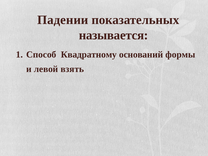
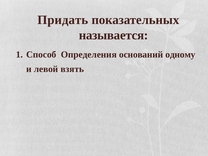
Падении: Падении -> Придать (63, 20)
Квадратному: Квадратному -> Определения (89, 54)
формы: формы -> одному (180, 54)
